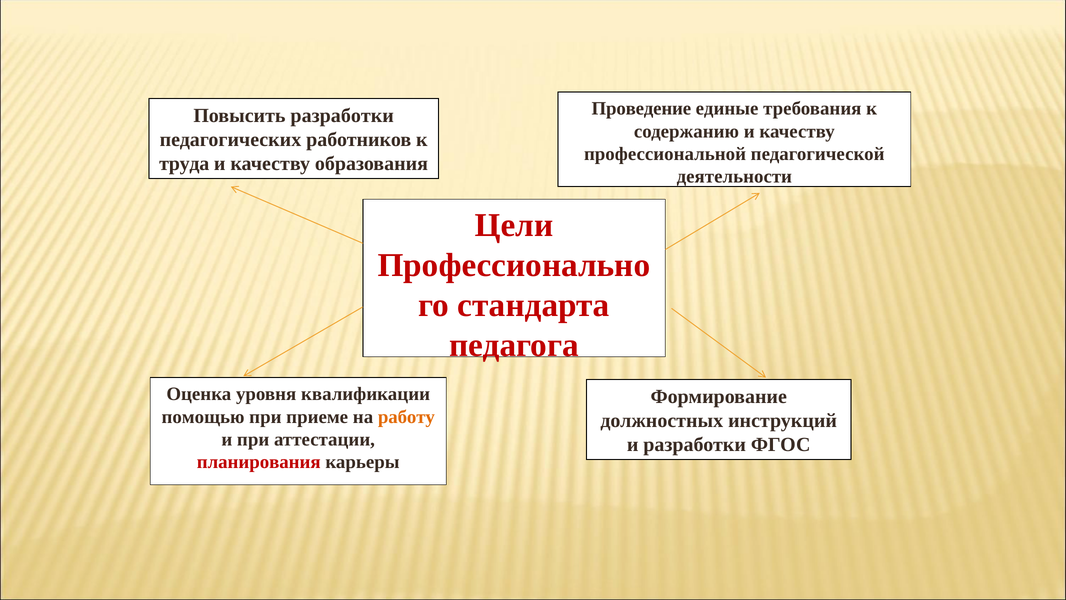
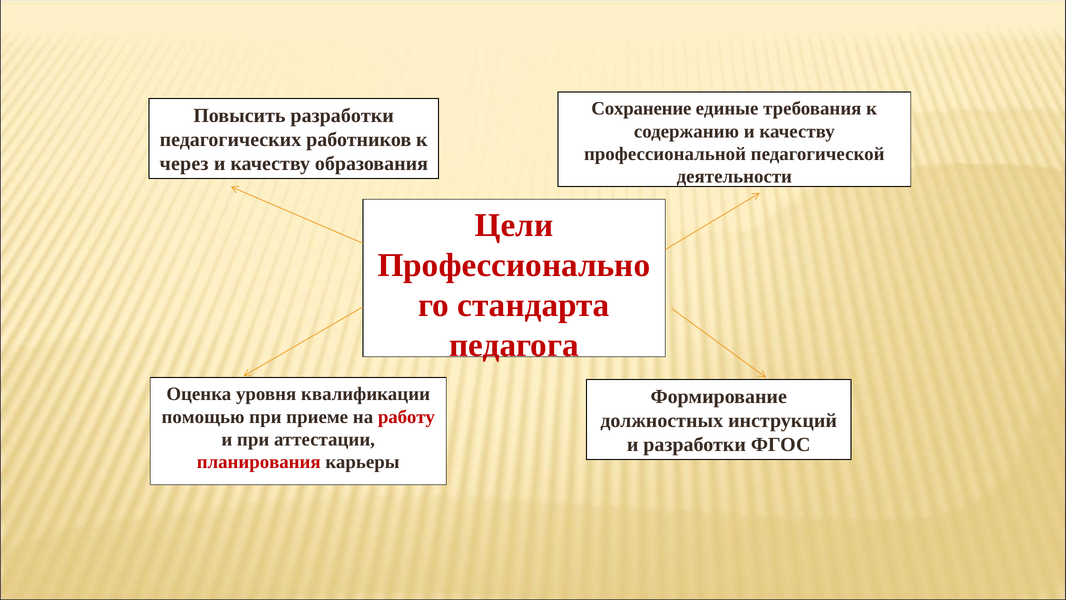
Проведение: Проведение -> Сохранение (641, 109)
труда: труда -> через (184, 164)
работу colour: orange -> red (406, 417)
